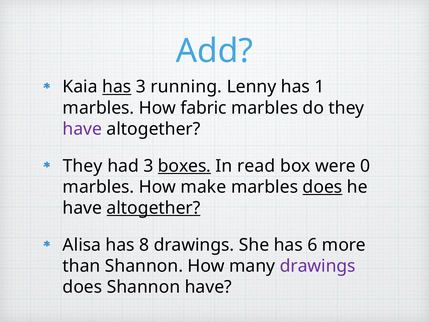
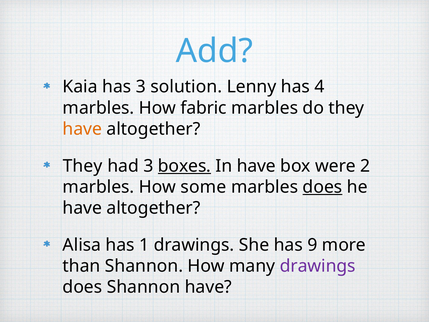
has underline: present -> none (117, 87)
running: running -> solution (186, 87)
1: 1 -> 4 (320, 87)
have colour: purple -> orange (82, 129)
In read: read -> have (256, 166)
0: 0 -> 2 (365, 166)
make: make -> some (203, 187)
altogether underline: present -> none (154, 208)
8: 8 -> 1 (144, 245)
6: 6 -> 9 (312, 245)
